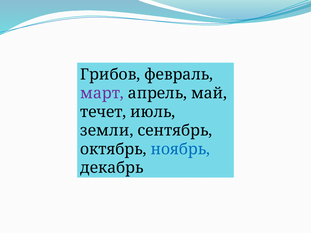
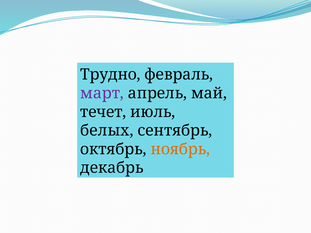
Грибов: Грибов -> Трудно (110, 75)
земли: земли -> белых (107, 131)
ноябрь colour: blue -> orange (180, 149)
